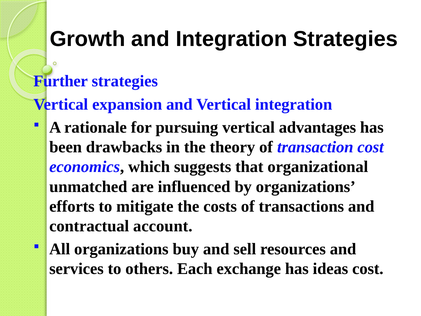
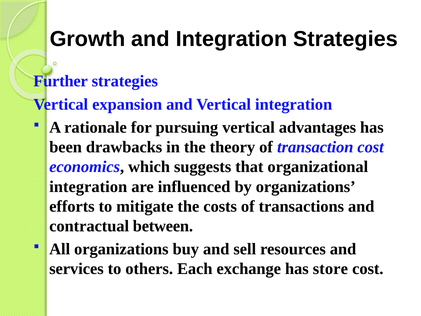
unmatched: unmatched -> integration (88, 186)
account: account -> between (163, 226)
ideas: ideas -> store (330, 269)
